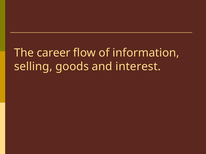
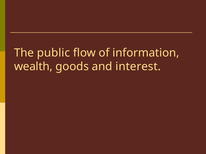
career: career -> public (53, 53)
selling: selling -> wealth (33, 67)
